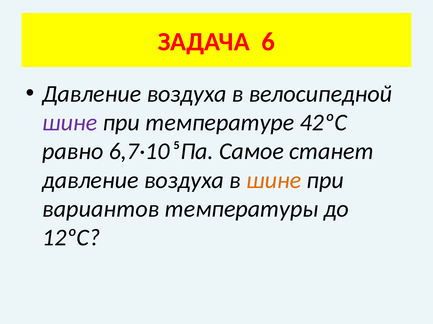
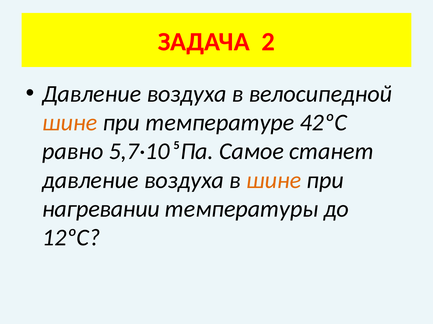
6: 6 -> 2 (268, 42)
шине colour: purple -> orange (70, 123)
6,7·10: 6,7·10 -> 5,7·10 (139, 152)
вариантов: вариантов -> нагревании (101, 209)
